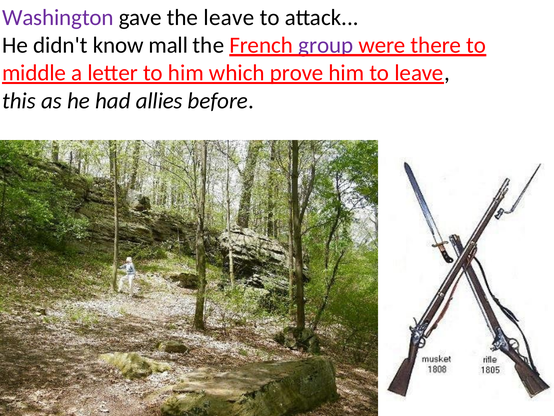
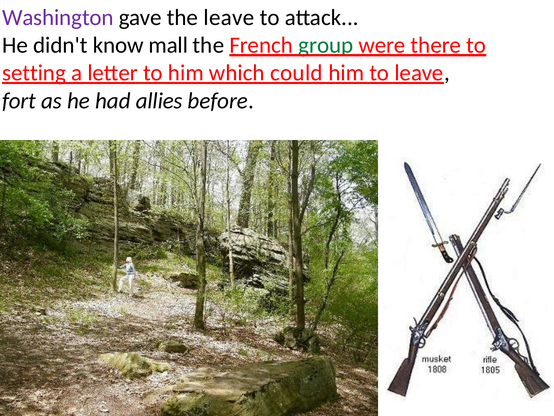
group colour: purple -> green (326, 45)
middle: middle -> setting (34, 73)
prove: prove -> could (296, 73)
this: this -> fort (19, 101)
